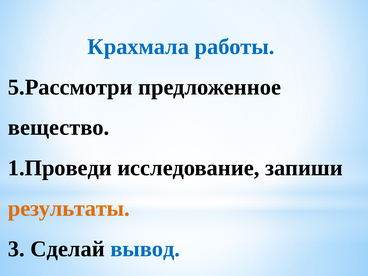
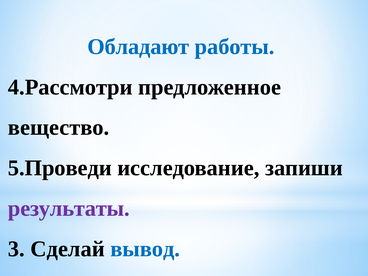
Крахмала: Крахмала -> Обладают (138, 47)
5.Рассмотри: 5.Рассмотри -> 4.Рассмотри (70, 87)
1.Проведи: 1.Проведи -> 5.Проведи (60, 168)
результаты colour: orange -> purple (69, 208)
